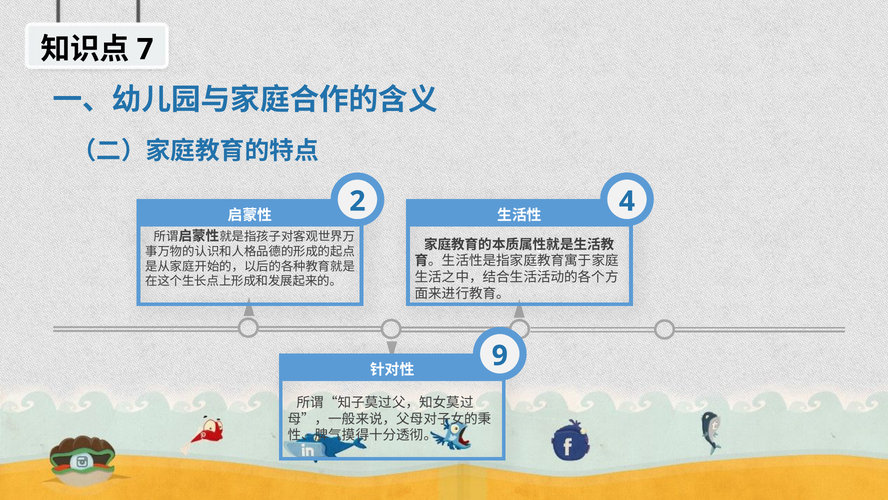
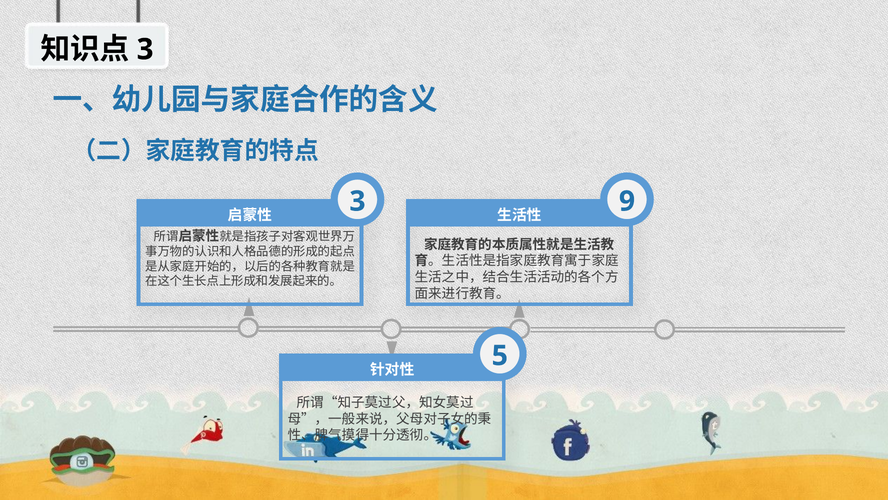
7: 7 -> 3 (145, 49)
4: 4 -> 9 (627, 201)
2: 2 -> 3 (357, 201)
9: 9 -> 5 (500, 355)
